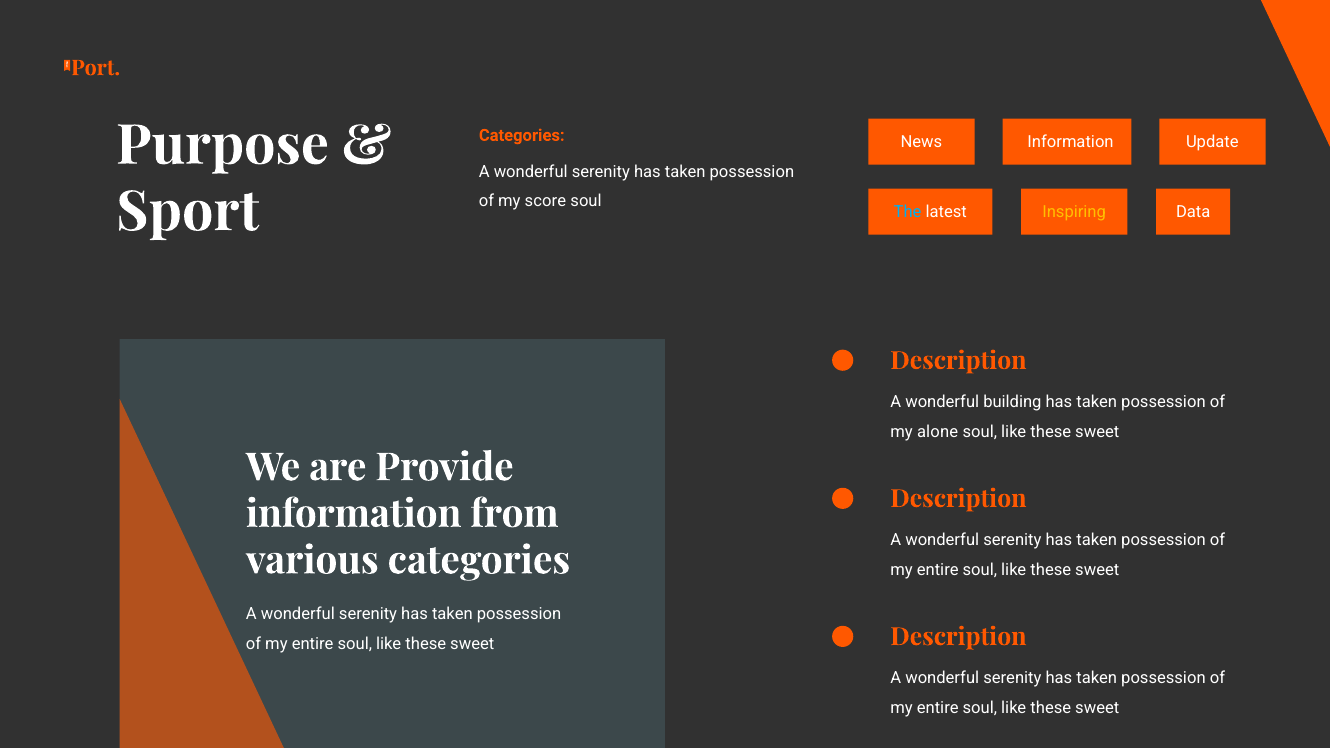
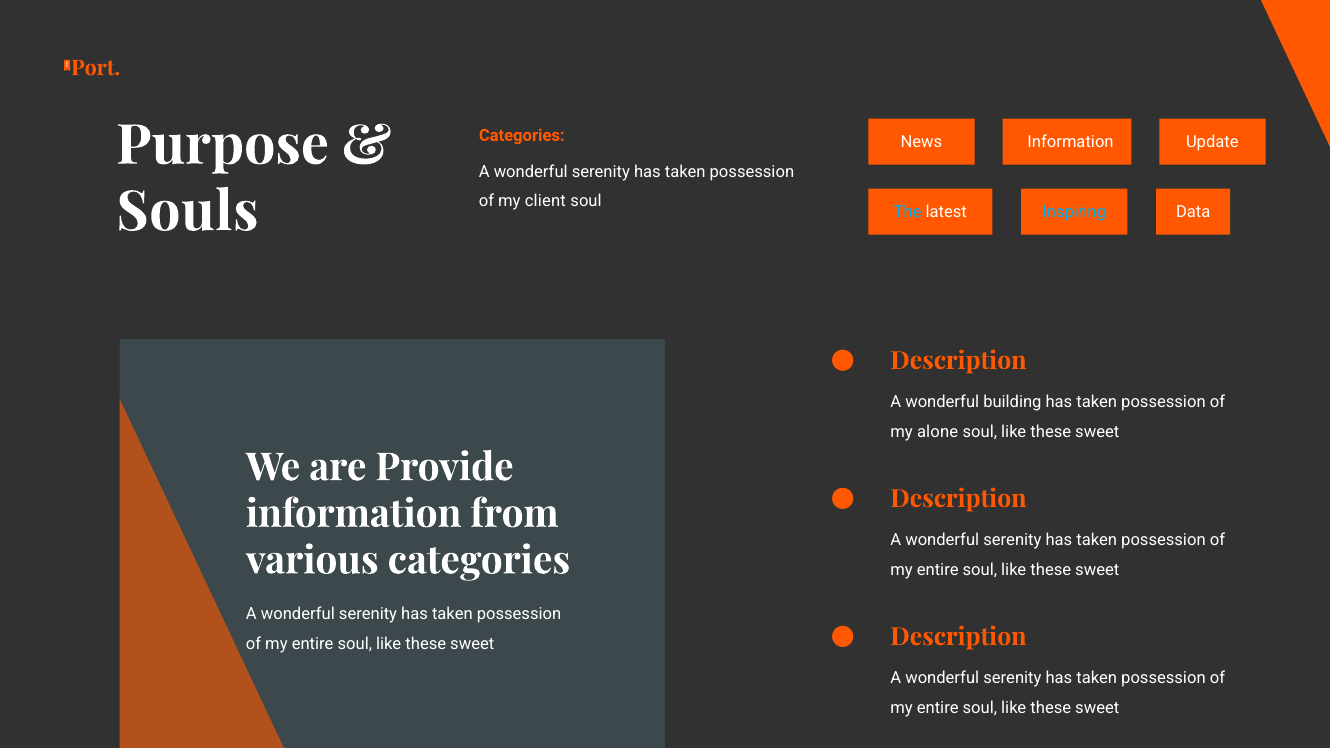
Sport: Sport -> Souls (187, 212)
score: score -> client (545, 202)
Inspiring colour: yellow -> light blue (1074, 212)
